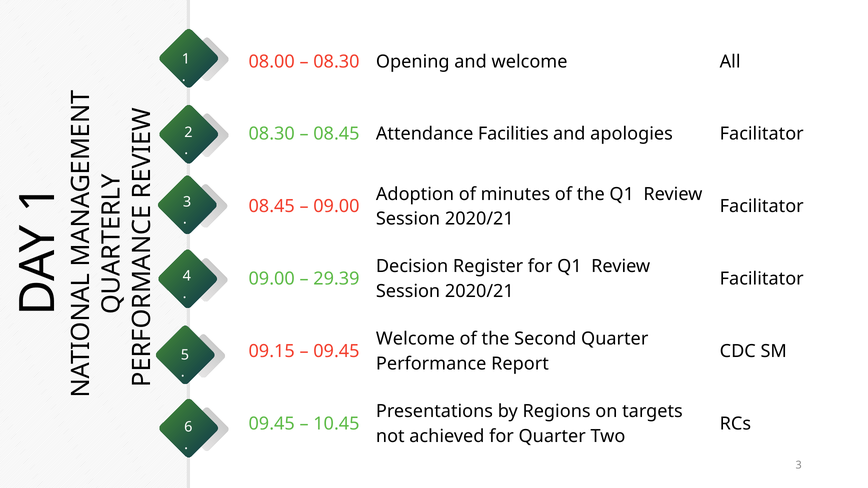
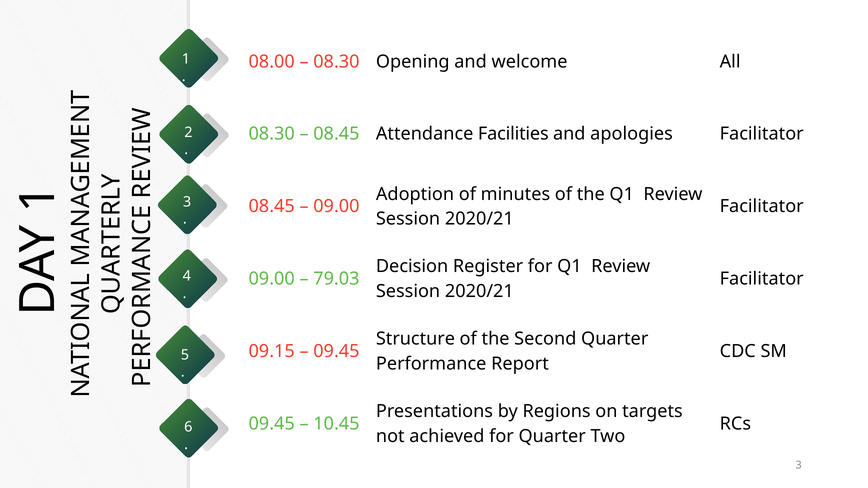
29.39: 29.39 -> 79.03 (336, 279)
Welcome: Welcome -> Structure (415, 339)
